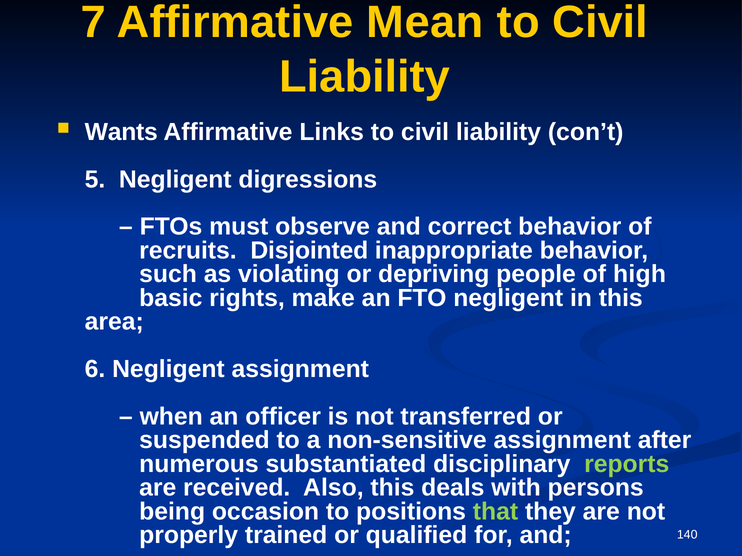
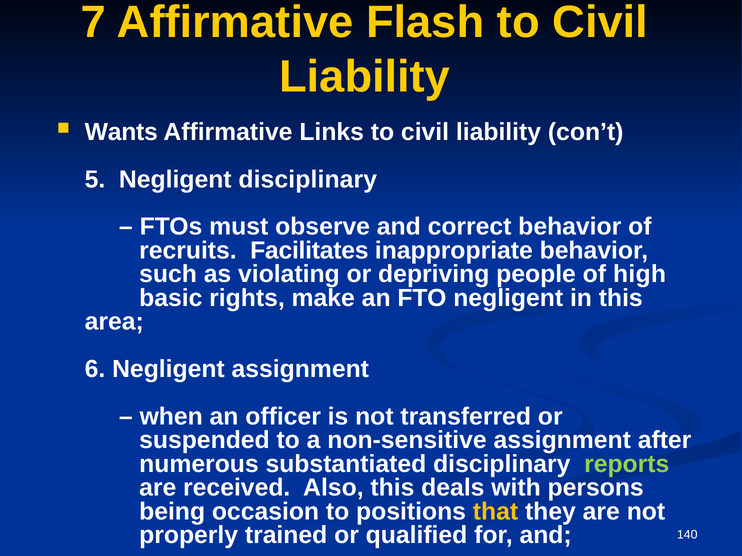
Mean: Mean -> Flash (425, 22)
Negligent digressions: digressions -> disciplinary (308, 180)
Disjointed: Disjointed -> Facilitates (309, 251)
that colour: light green -> yellow (496, 512)
